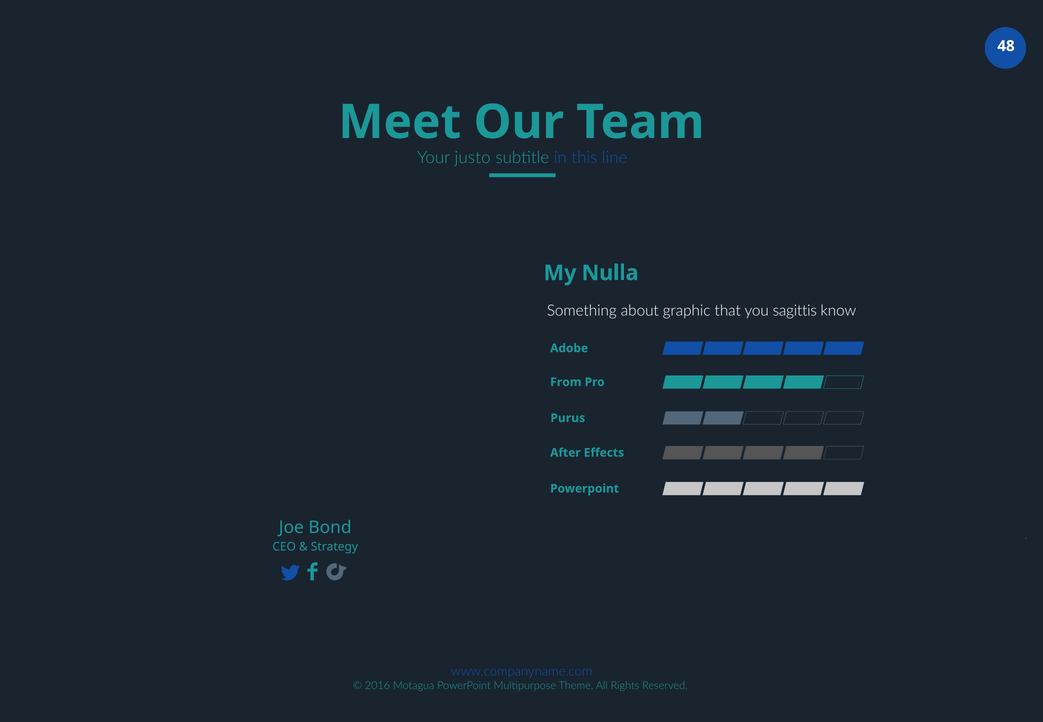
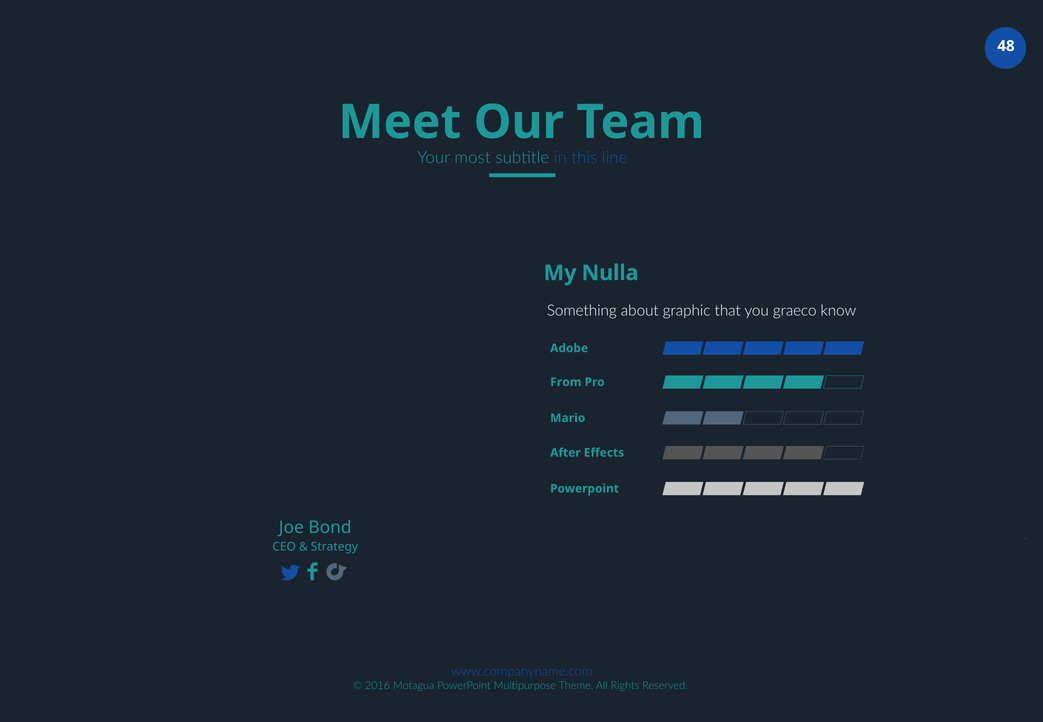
justo: justo -> most (473, 158)
sagittis: sagittis -> graeco (795, 311)
Purus: Purus -> Mario (568, 418)
